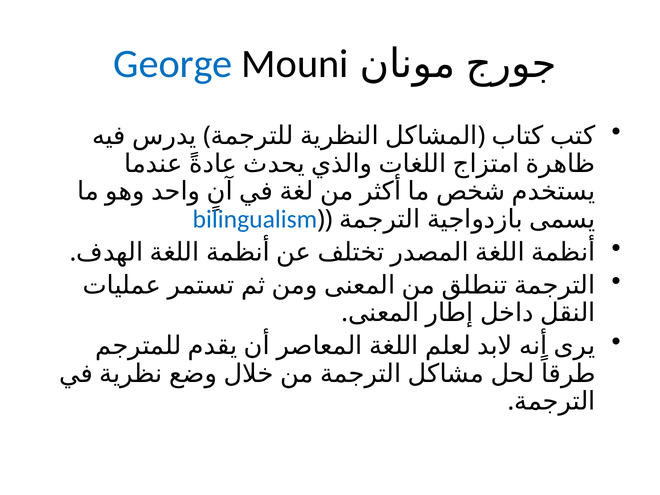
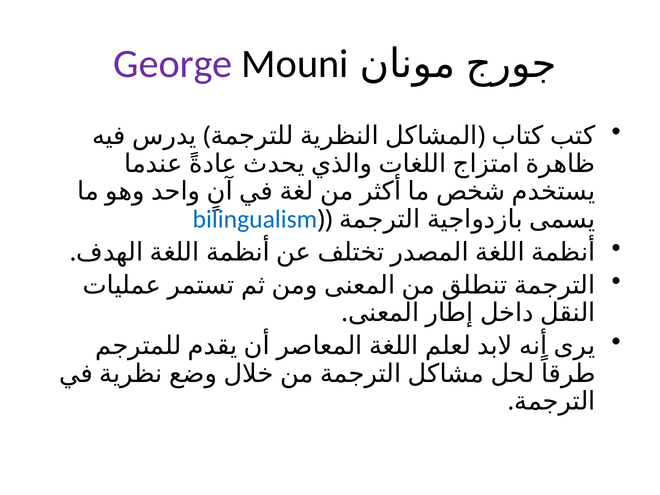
George colour: blue -> purple (173, 64)
